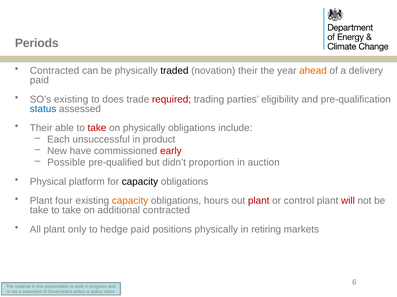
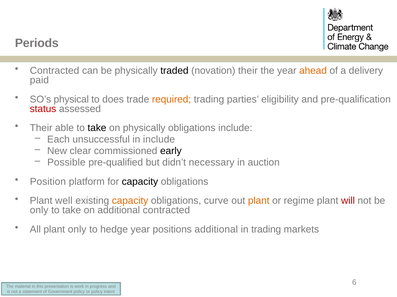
SO’s existing: existing -> physical (71, 100)
required colour: red -> orange (172, 100)
status colour: blue -> red (43, 109)
take colour: red -> black (97, 128)
in product: product -> include (159, 140)
have: have -> clear (80, 151)
early colour: red -> black (171, 151)
proportion: proportion -> necessary (212, 163)
Physical: Physical -> Position (48, 182)
four: four -> well (64, 201)
hours: hours -> curve (216, 201)
plant colour: red -> orange (259, 201)
control: control -> regime (299, 201)
take: take -> only (39, 211)
hedge paid: paid -> year (140, 230)
positions physically: physically -> additional (216, 230)
in retiring: retiring -> trading (266, 230)
